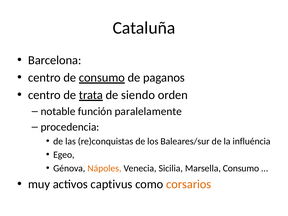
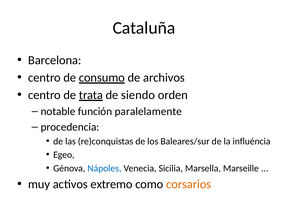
paganos: paganos -> archivos (164, 78)
Nápoles colour: orange -> blue (105, 168)
Marsella Consumo: Consumo -> Marseille (241, 168)
captivus: captivus -> extremo (112, 184)
